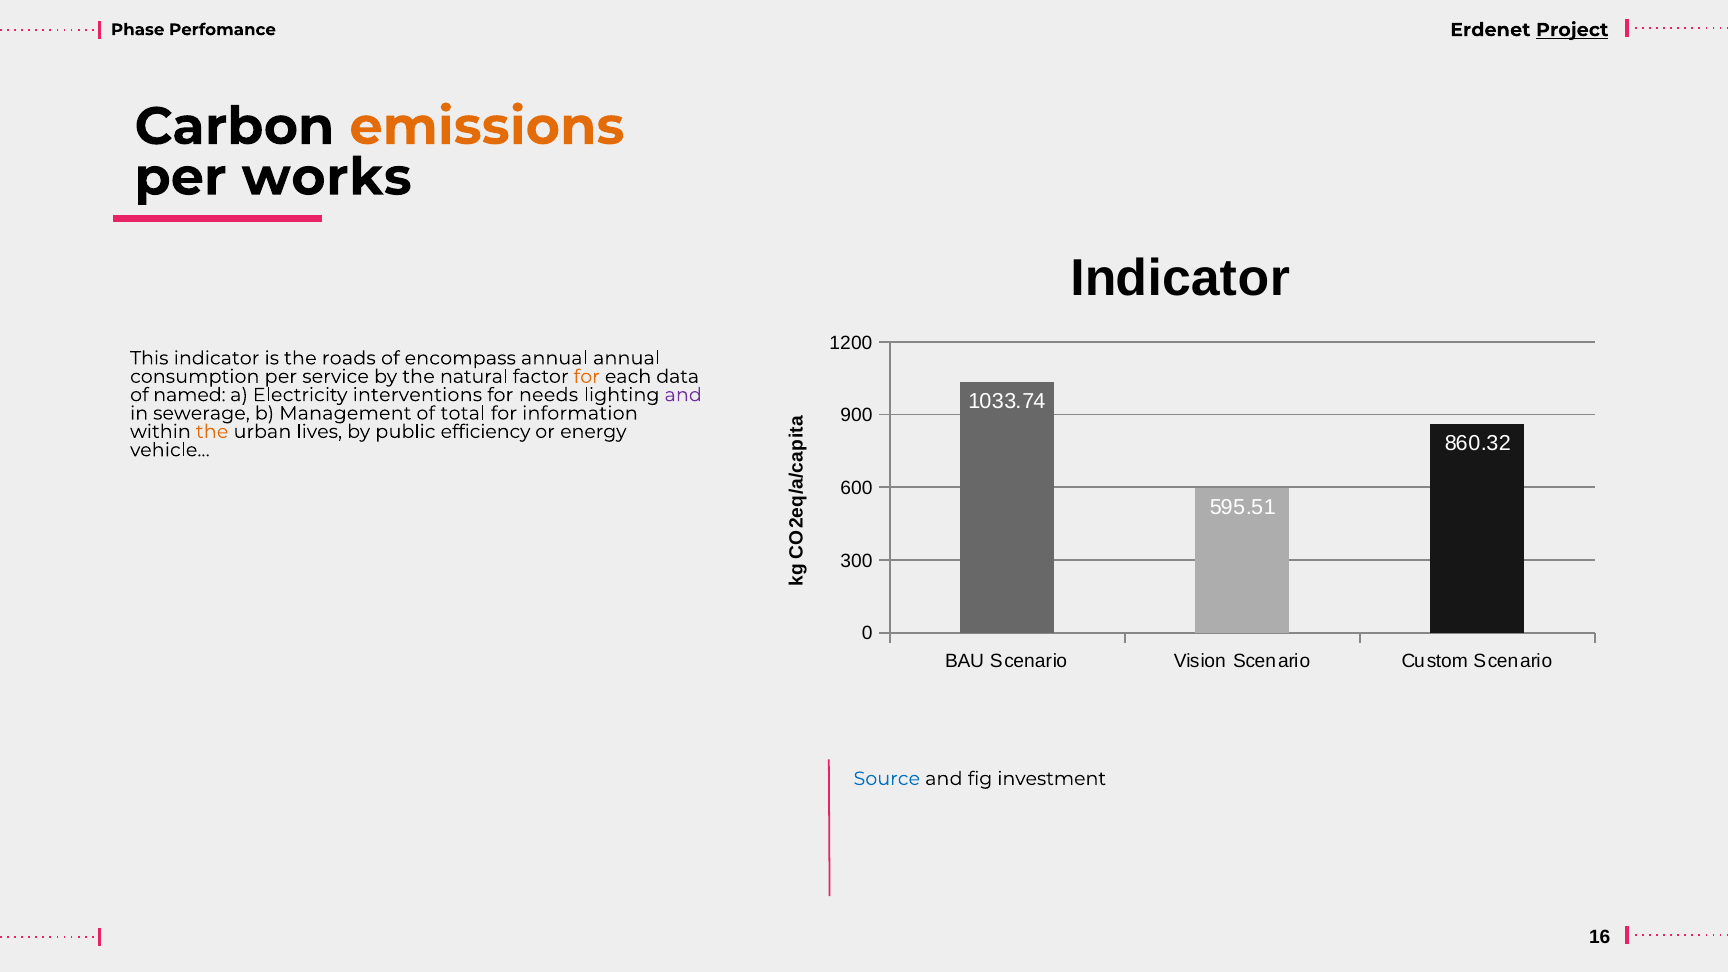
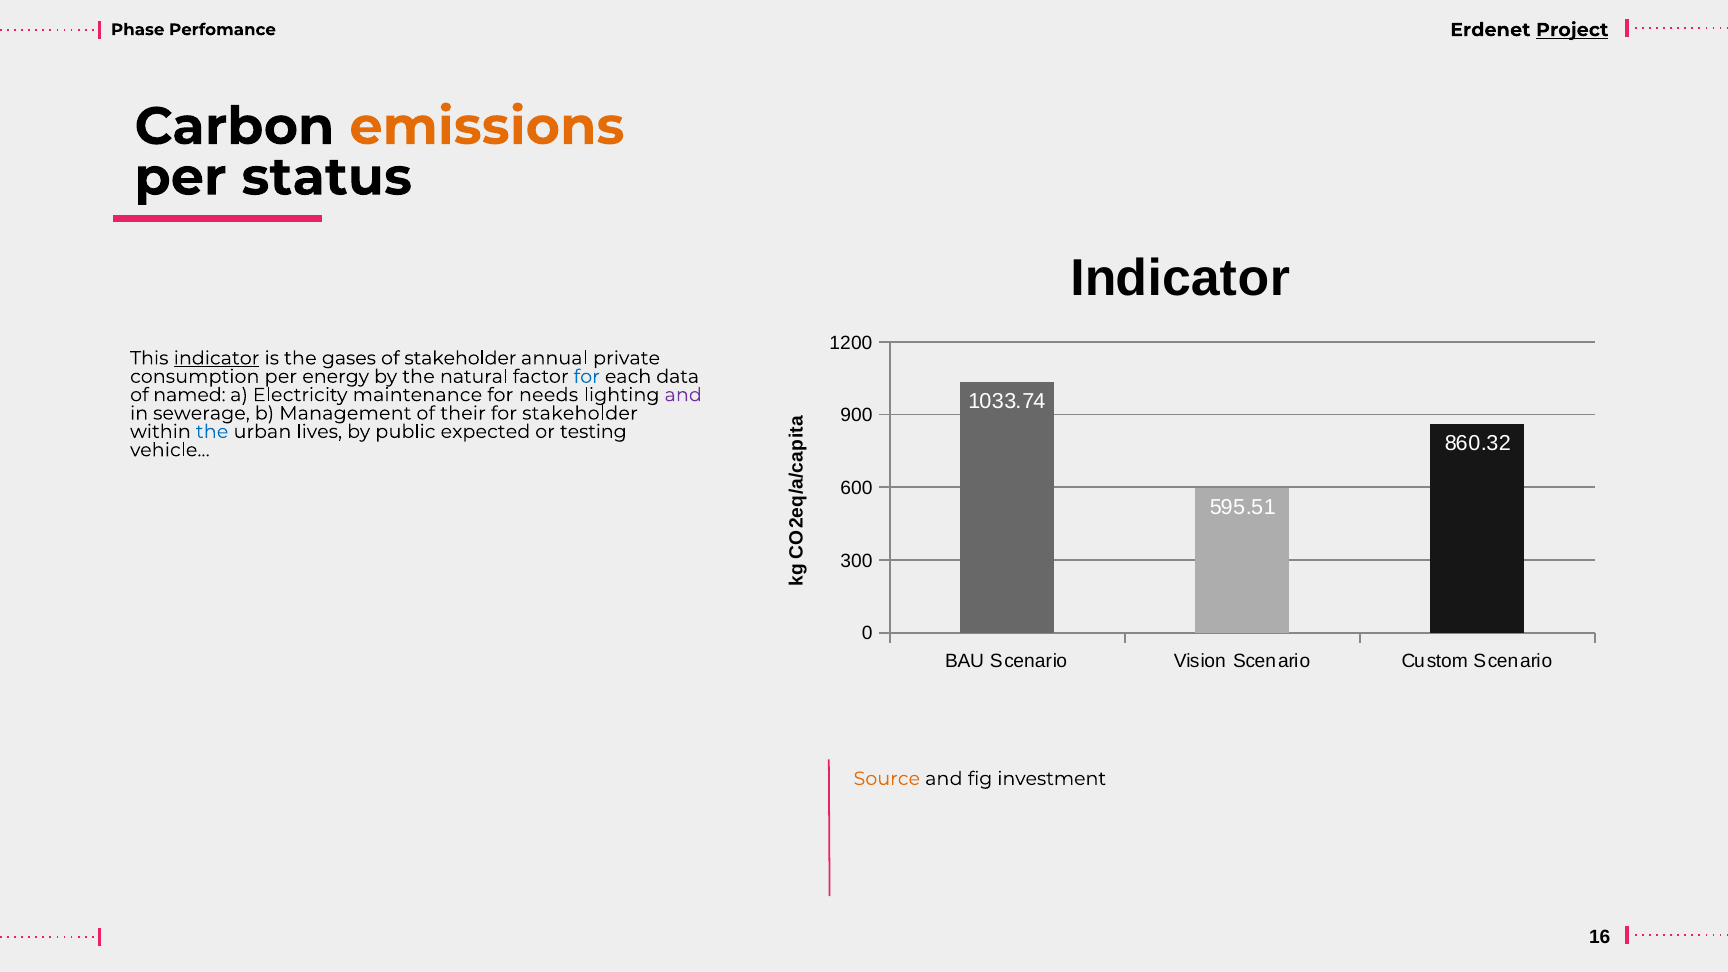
works: works -> status (327, 177)
indicator underline: none -> present (217, 358)
roads: roads -> gases (349, 358)
of encompass: encompass -> stakeholder (460, 358)
annual annual: annual -> private (627, 358)
service: service -> energy (336, 377)
for colour: orange -> blue (587, 377)
interventions: interventions -> maintenance (417, 395)
total: total -> their (463, 413)
for information: information -> stakeholder (580, 413)
the colour: orange -> blue (212, 432)
efficiency: efficiency -> expected (485, 432)
energy: energy -> testing (593, 432)
Source colour: blue -> orange (887, 779)
